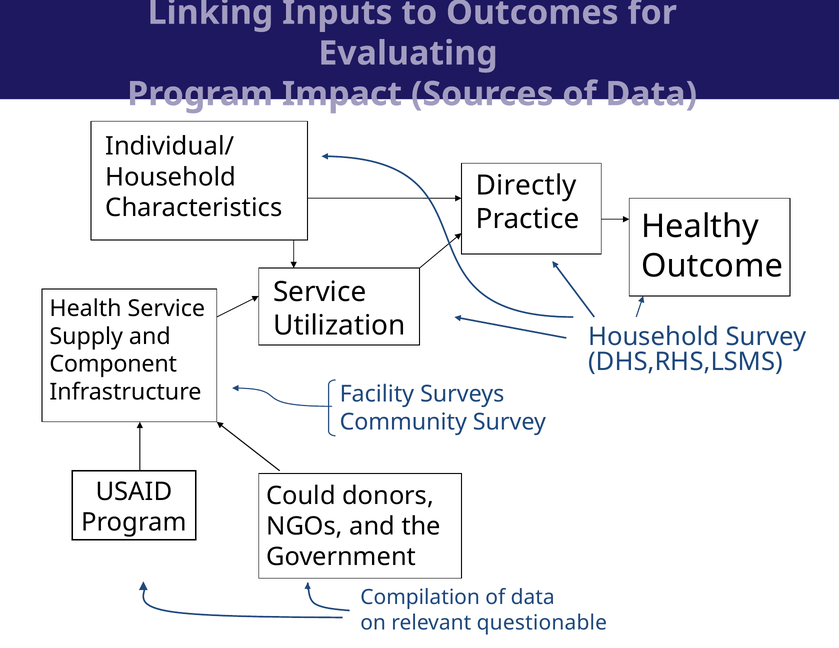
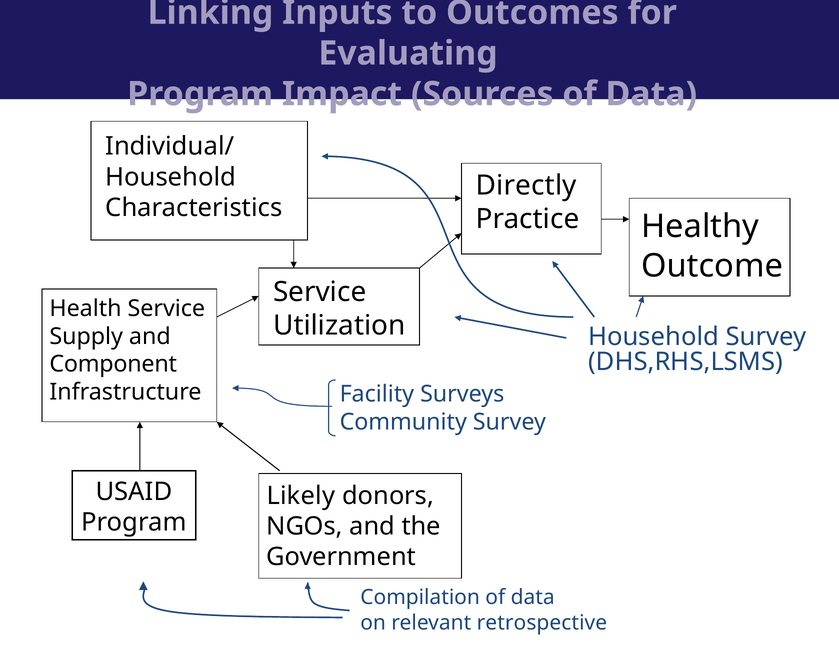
Could: Could -> Likely (301, 496)
questionable: questionable -> retrospective (542, 623)
